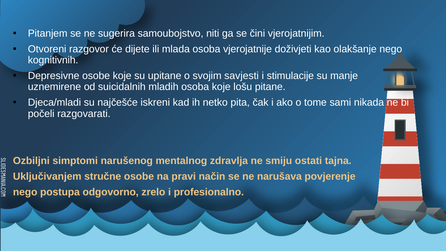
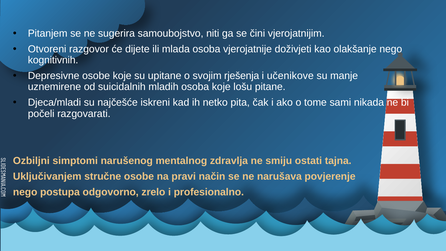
savjesti: savjesti -> rješenja (242, 76)
stimulacije: stimulacije -> učenikove (290, 76)
